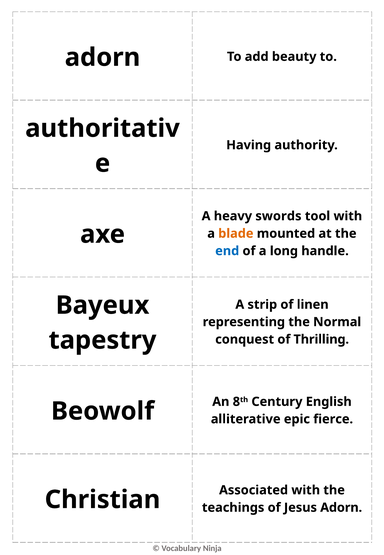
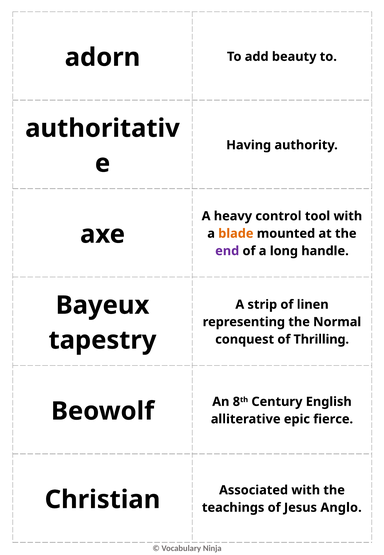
swords: swords -> control (278, 216)
end colour: blue -> purple (227, 251)
Jesus Adorn: Adorn -> Anglo (341, 507)
